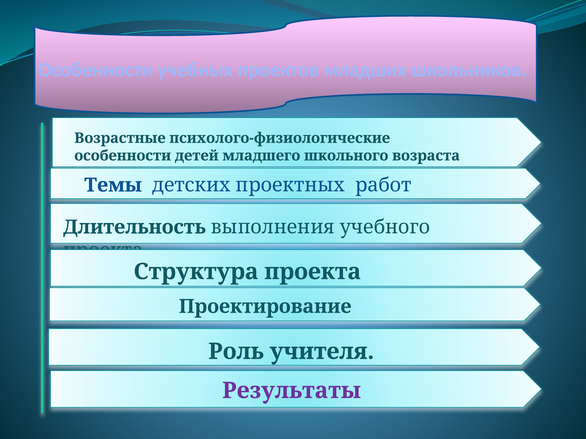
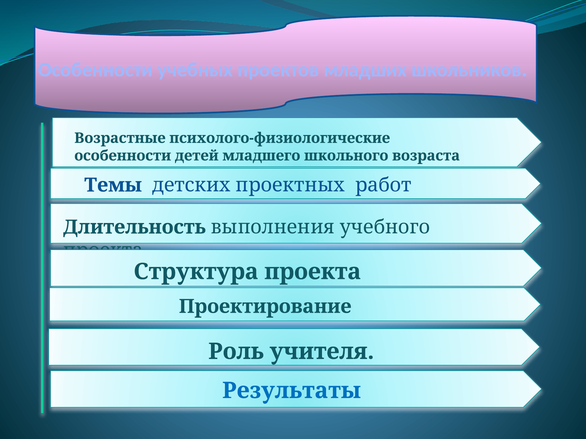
Результаты colour: purple -> blue (292, 391)
